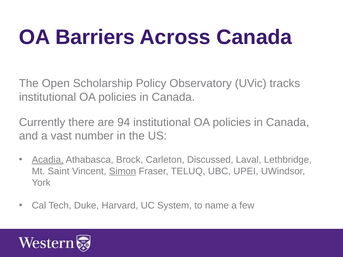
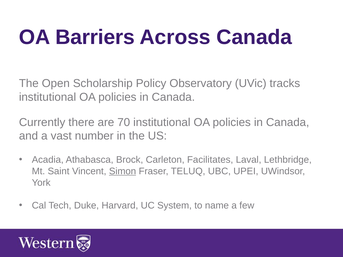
94: 94 -> 70 (124, 122)
Acadia underline: present -> none (48, 160)
Discussed: Discussed -> Facilitates (210, 160)
